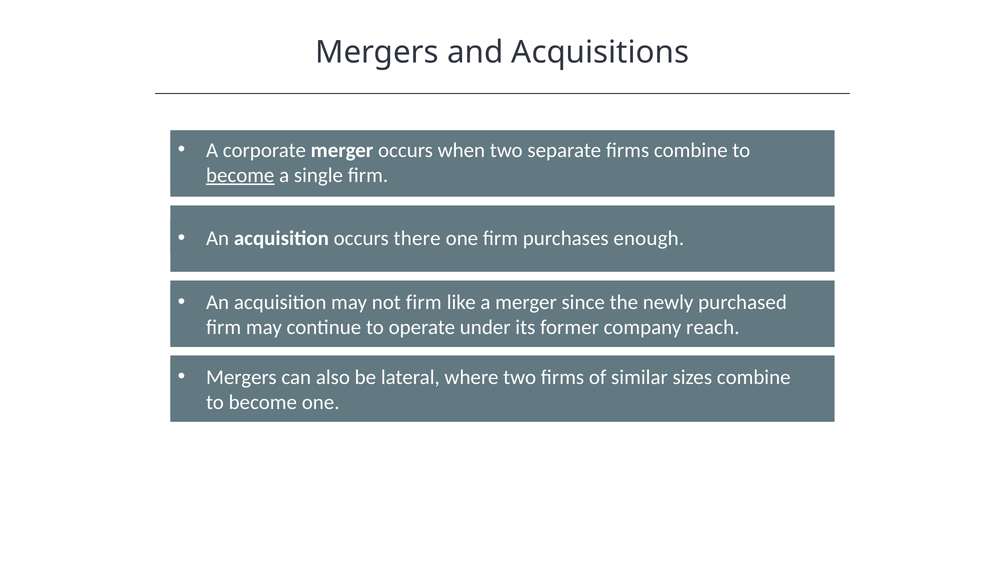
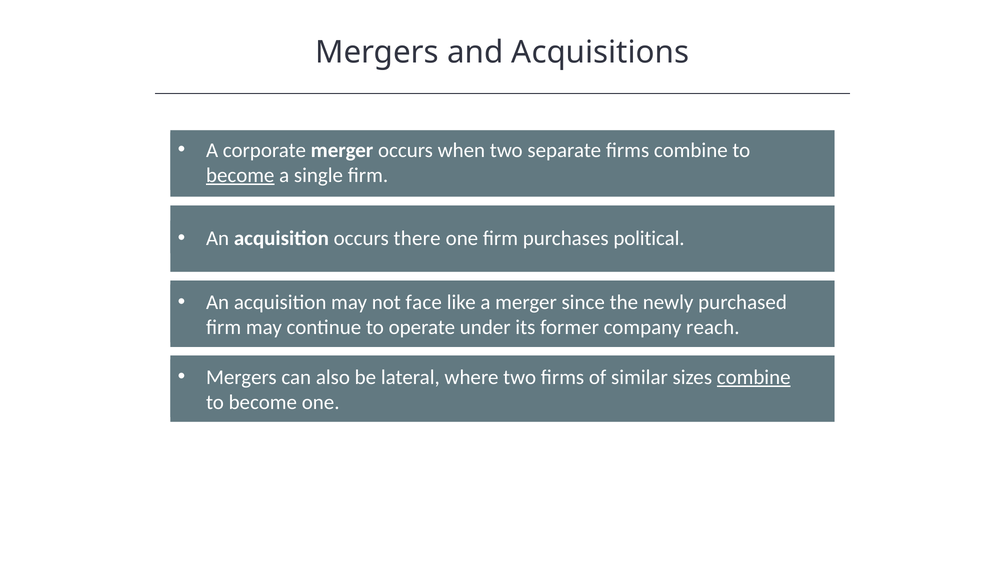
enough: enough -> political (649, 238)
not firm: firm -> face (424, 302)
combine underline: none -> present (754, 377)
